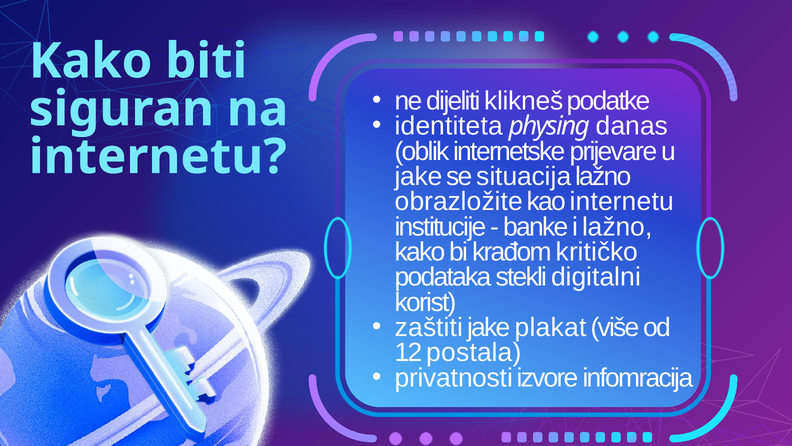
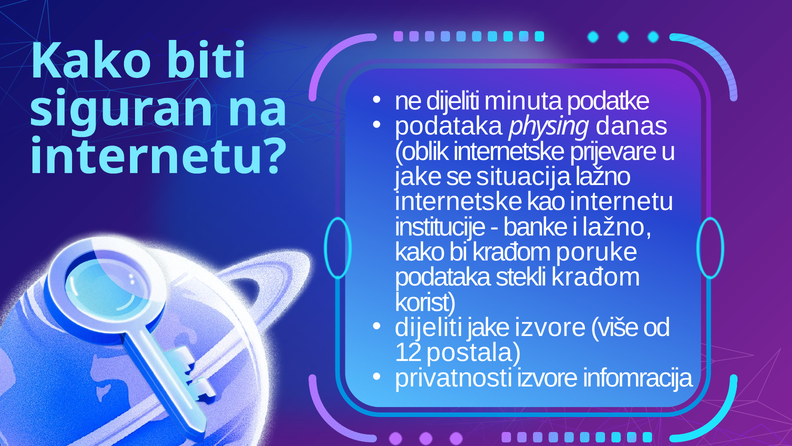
klikneš: klikneš -> minuta (524, 101)
identiteta: identiteta -> podataka (449, 126)
obrazložite: obrazložite -> internetske (459, 201)
kritičko: kritičko -> poruke (597, 252)
stekli digitalni: digitalni -> krađom (596, 277)
zaštiti: zaštiti -> dijeliti (429, 327)
jake plakat: plakat -> izvore (551, 327)
